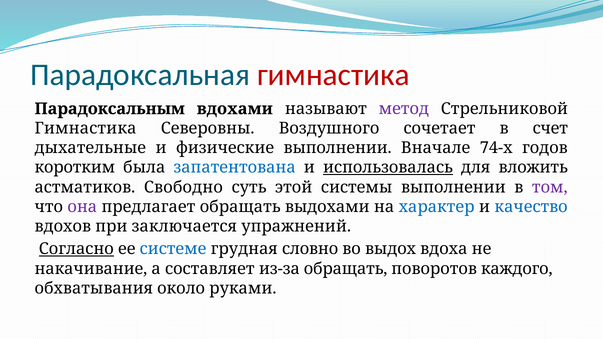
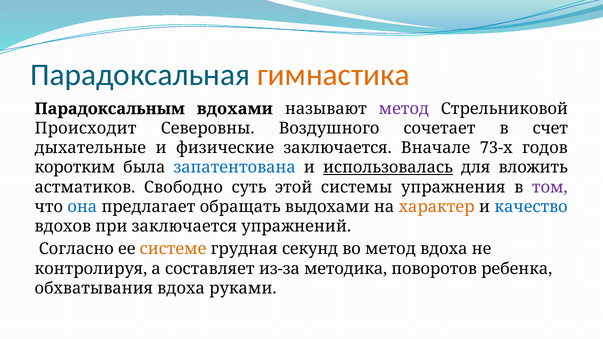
гимнастика colour: red -> orange (333, 75)
Гимнастика: Гимнастика -> Происходит (86, 128)
физические выполнении: выполнении -> заключается (338, 148)
74-х: 74-х -> 73-х (496, 148)
системы выполнении: выполнении -> упражнения (453, 187)
она colour: purple -> blue (82, 207)
характер colour: blue -> orange (437, 207)
Согласно underline: present -> none (76, 249)
системе colour: blue -> orange (173, 249)
словно: словно -> секунд (310, 249)
во выдох: выдох -> метод (390, 249)
накачивание: накачивание -> контролируя (91, 269)
из-за обращать: обращать -> методика (346, 269)
каждого: каждого -> ребенка (517, 269)
обхватывания около: около -> вдоха (181, 288)
